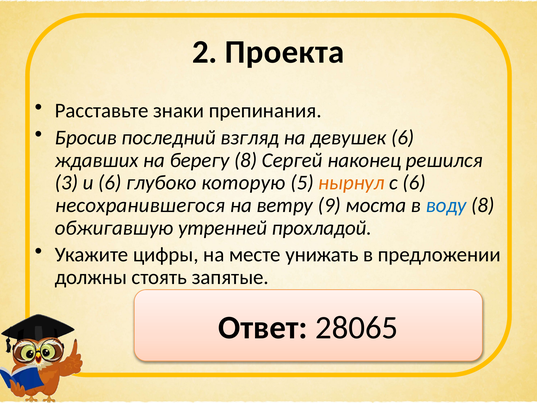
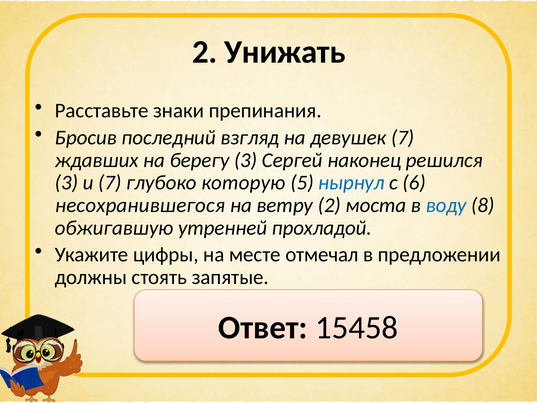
Проекта: Проекта -> Унижать (285, 52)
девушек 6: 6 -> 7 (403, 138)
берегу 8: 8 -> 3 (246, 160)
и 6: 6 -> 7 (110, 183)
нырнул colour: orange -> blue (351, 183)
ветру 9: 9 -> 2 (329, 205)
унижать: унижать -> отмечал (322, 255)
28065: 28065 -> 15458 (357, 327)
